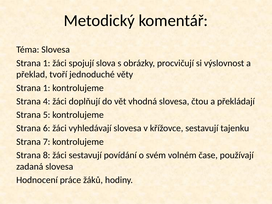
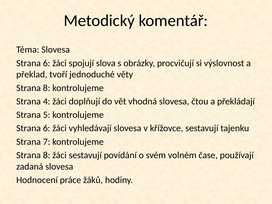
1: 1 -> 6 (47, 63)
1: 1 -> 8 (47, 88)
